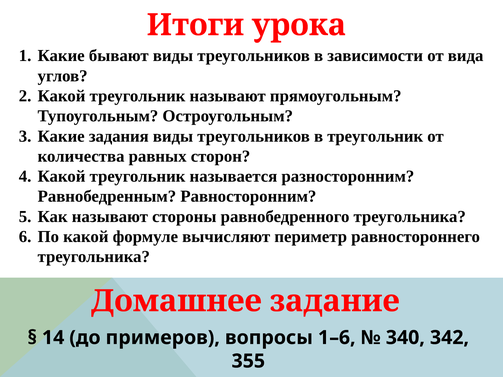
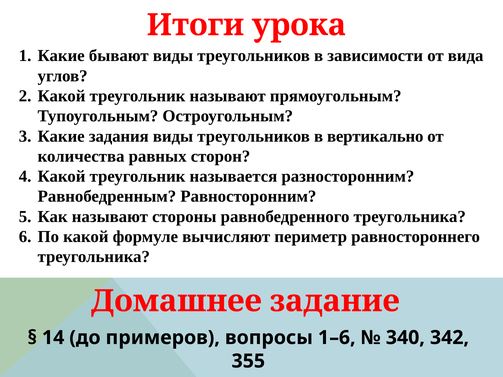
в треугольник: треугольник -> вертикально (375, 136)
